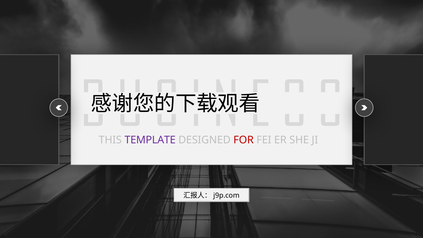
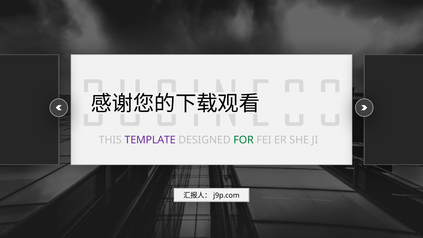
FOR colour: red -> green (244, 140)
